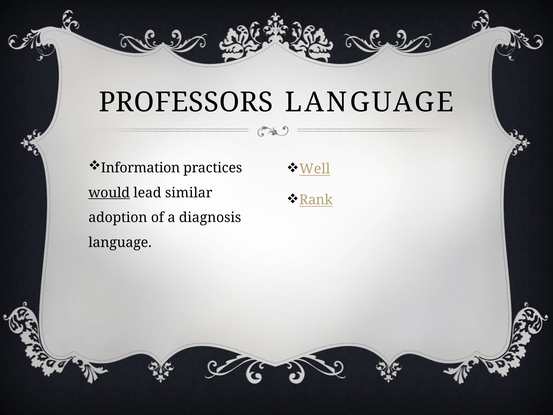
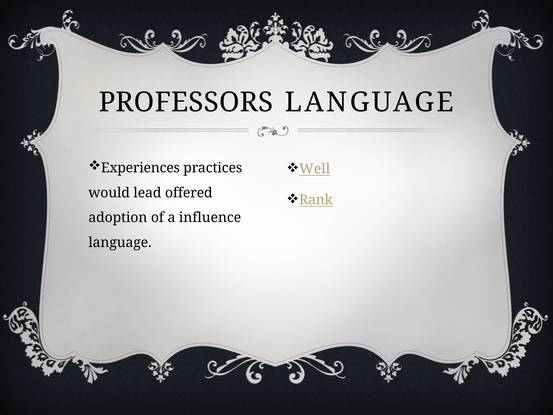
Information: Information -> Experiences (140, 168)
would underline: present -> none (109, 193)
similar: similar -> offered (189, 193)
diagnosis: diagnosis -> influence (210, 218)
